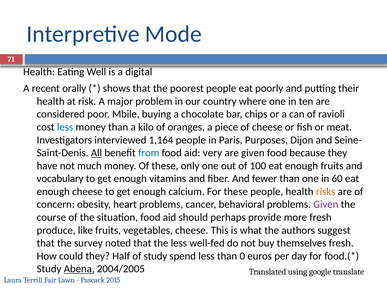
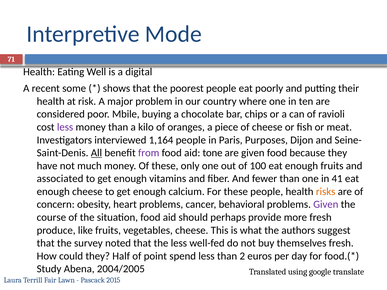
orally: orally -> some (74, 88)
less colour: blue -> purple (65, 127)
from colour: blue -> purple (149, 153)
very: very -> tone (213, 153)
vocabulary: vocabulary -> associated (60, 179)
60: 60 -> 41 (337, 179)
of study: study -> point (155, 256)
0: 0 -> 2 (242, 256)
Abena underline: present -> none (79, 269)
